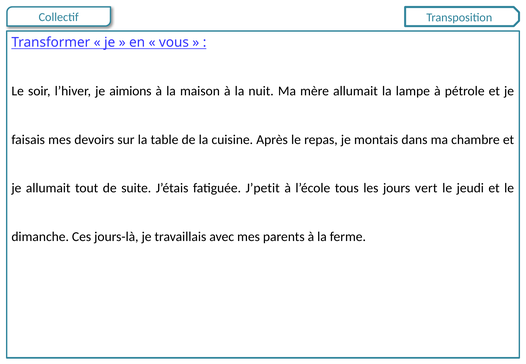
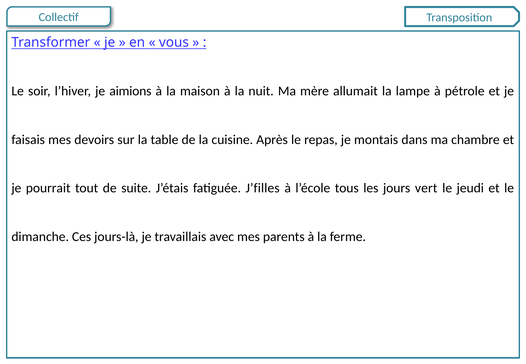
je allumait: allumait -> pourrait (48, 188)
J’petit: J’petit -> J’filles (263, 188)
